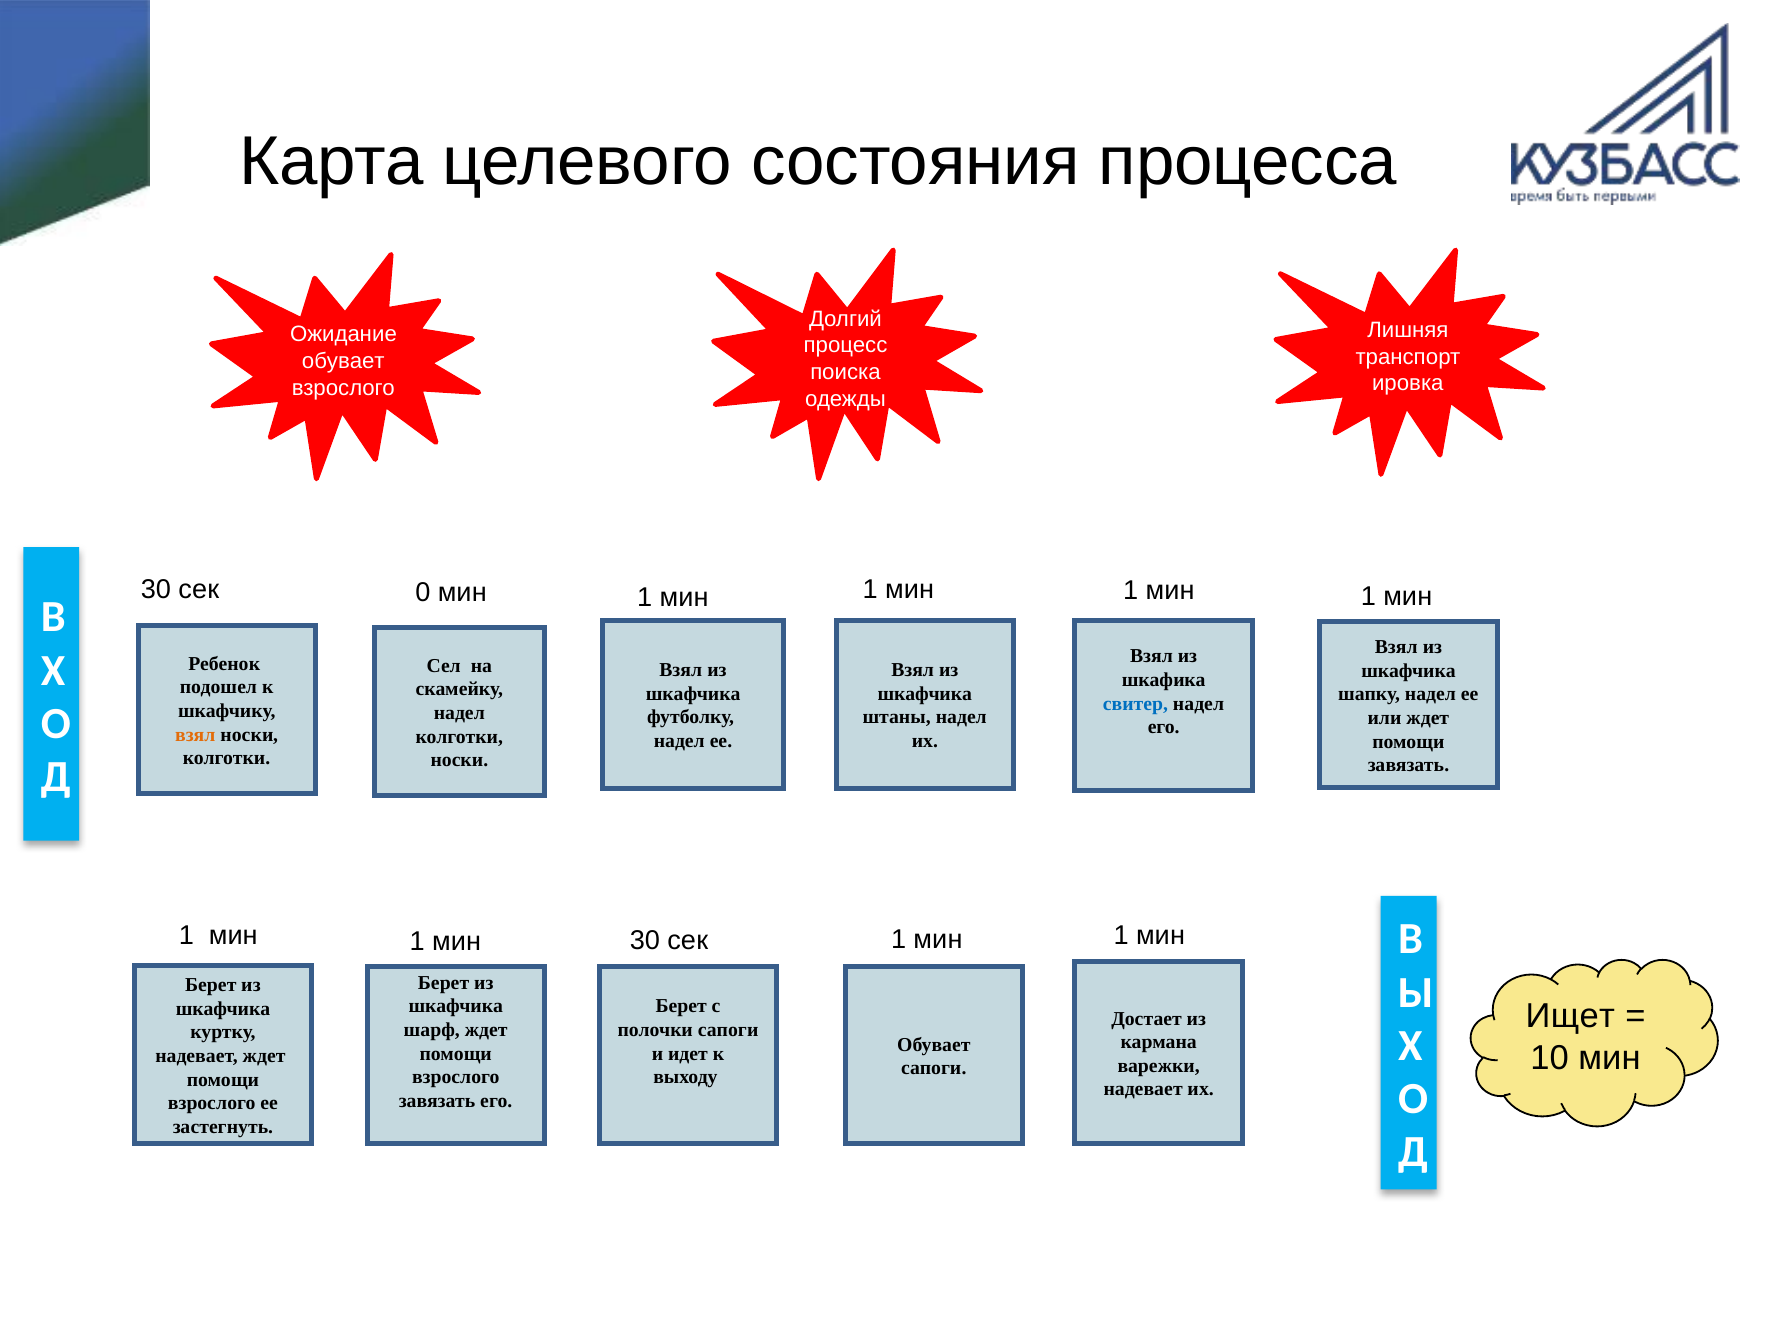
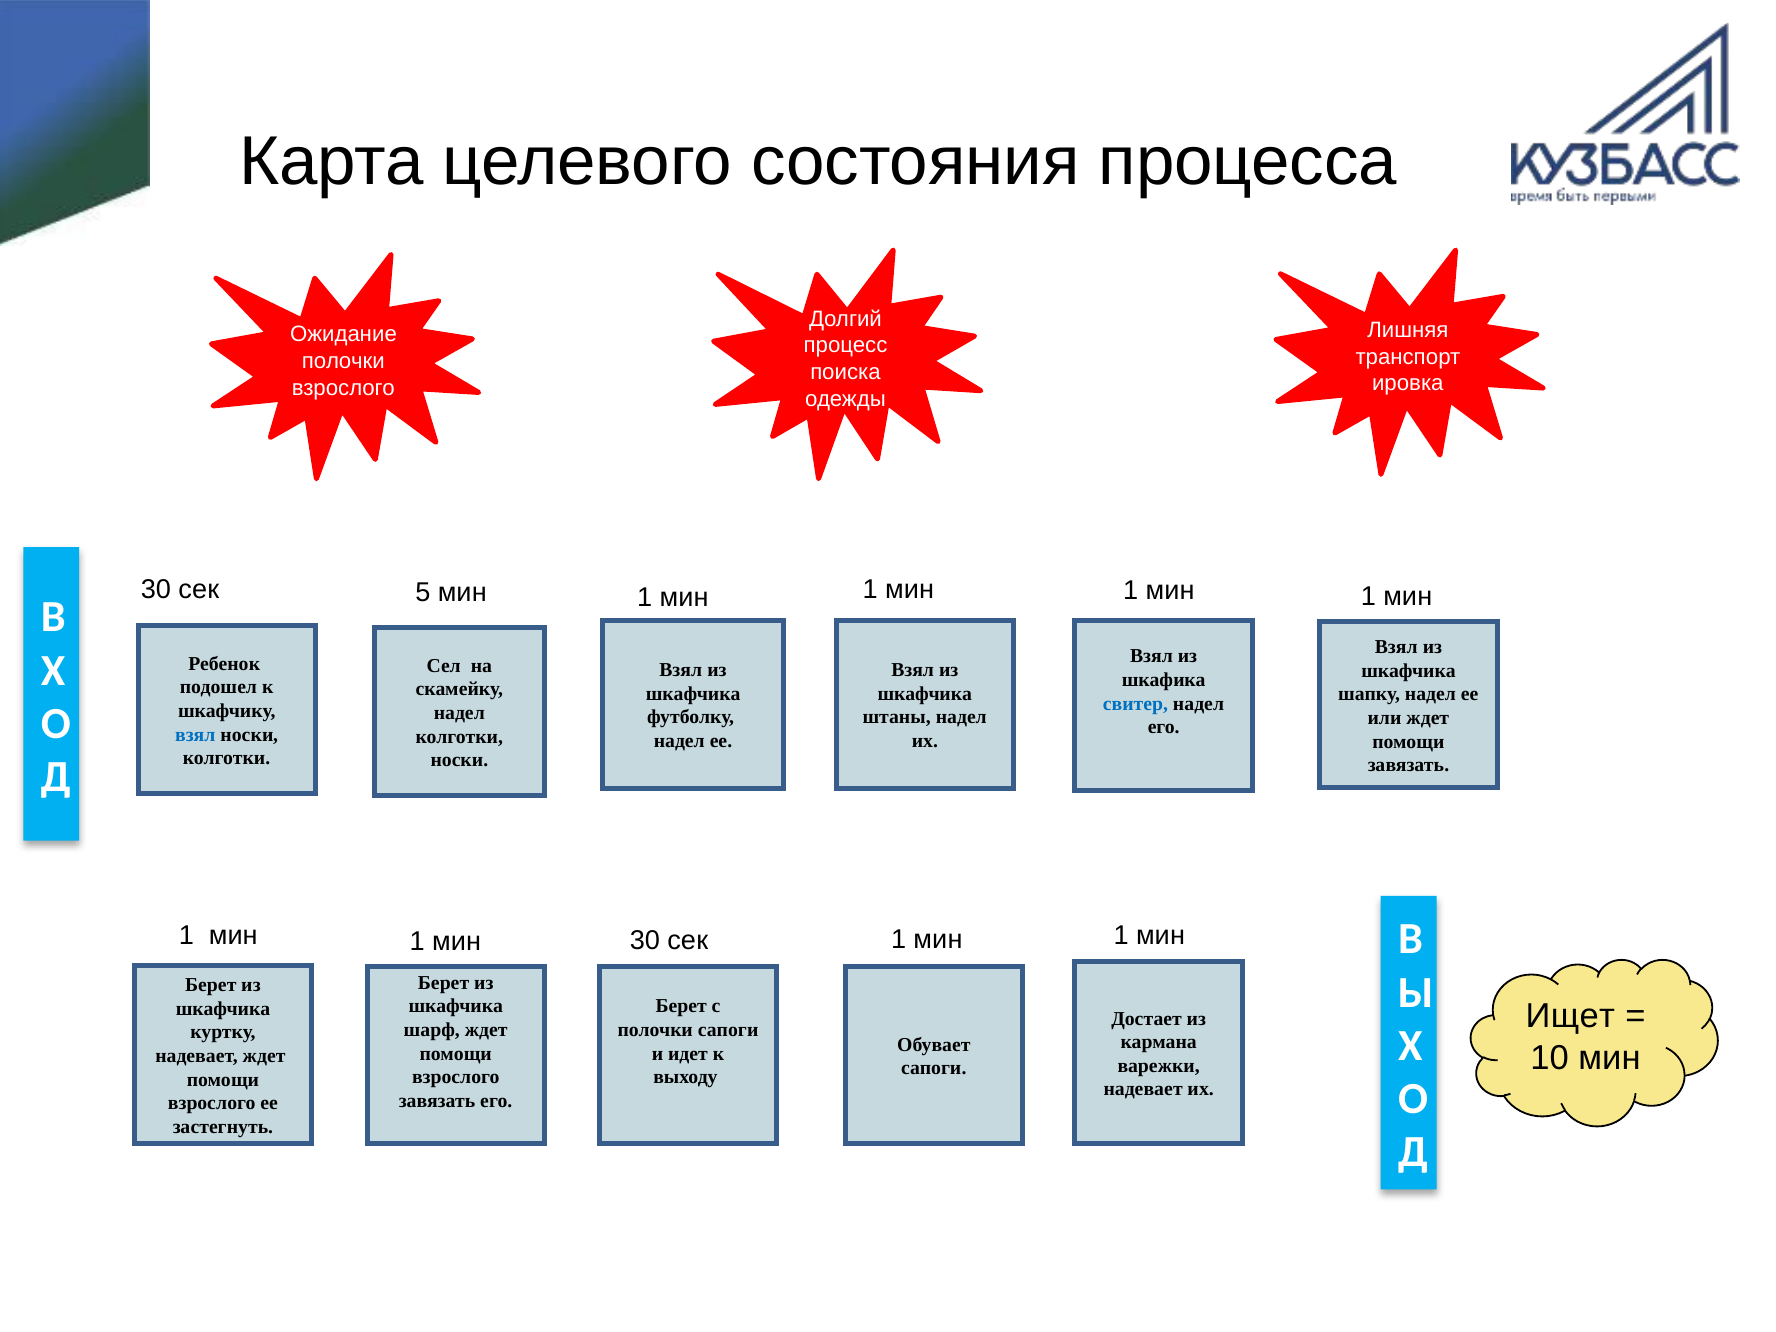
обувает: обувает -> полочки (343, 361)
0: 0 -> 5 (423, 592)
взял colour: orange -> blue (195, 735)
